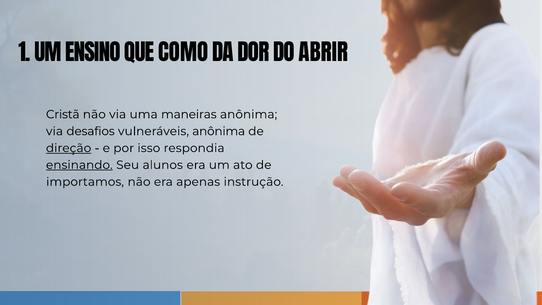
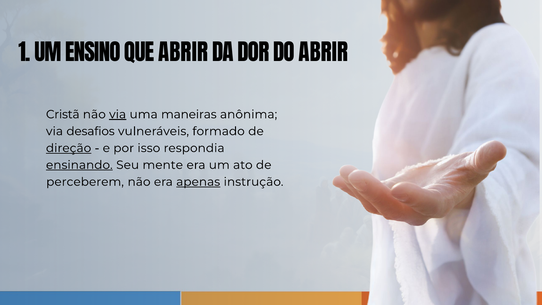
QUE COMO: COMO -> ABRIR (183, 53)
via underline: none -> present (118, 114)
vulneráveis anônima: anônima -> formado (219, 131)
alunos: alunos -> mente (163, 165)
importamos: importamos -> perceberem (85, 182)
apenas underline: none -> present (198, 182)
